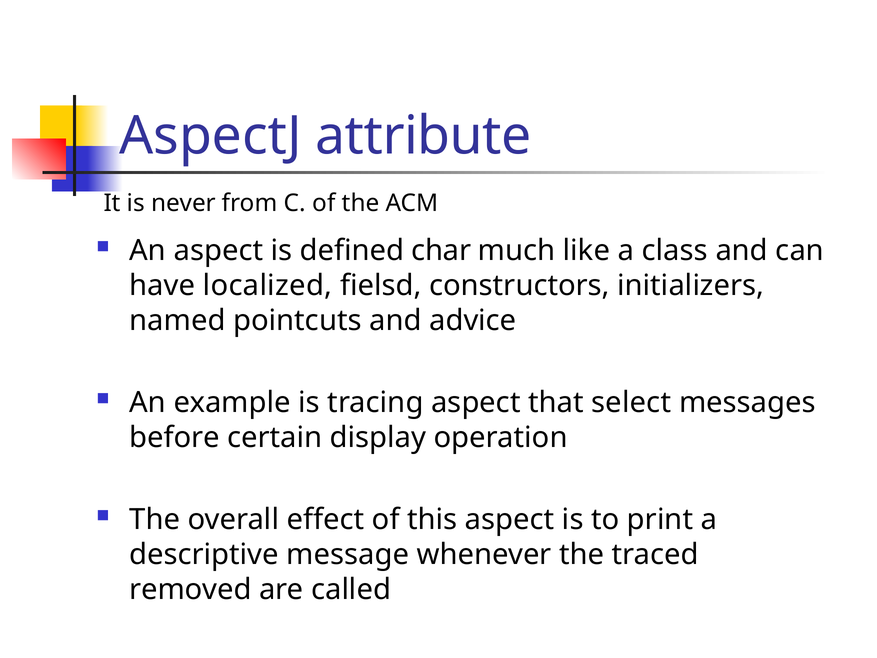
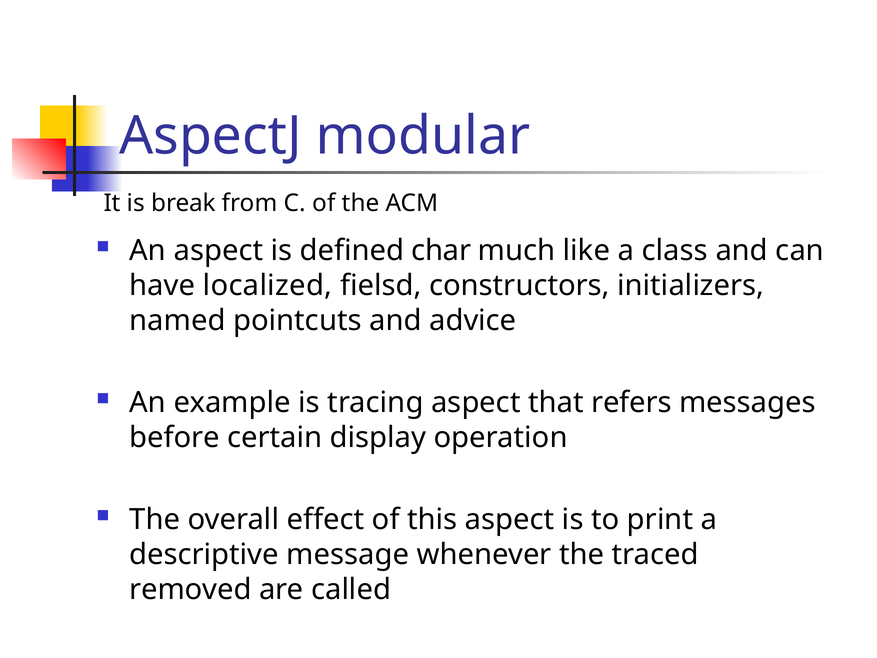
attribute: attribute -> modular (423, 136)
never: never -> break (184, 203)
select: select -> refers (631, 403)
